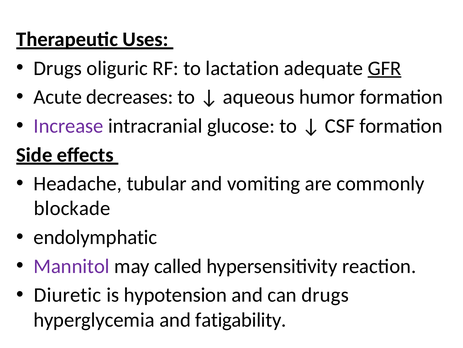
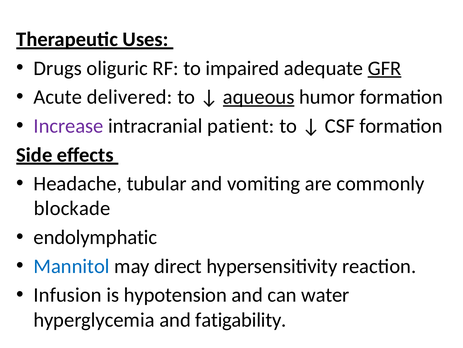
lactation: lactation -> impaired (243, 68)
decreases: decreases -> delivered (130, 97)
aqueous underline: none -> present (259, 97)
glucose: glucose -> patient (241, 126)
Mannitol colour: purple -> blue (72, 266)
called: called -> direct (178, 266)
Diuretic: Diuretic -> Infusion (68, 295)
can drugs: drugs -> water (325, 295)
